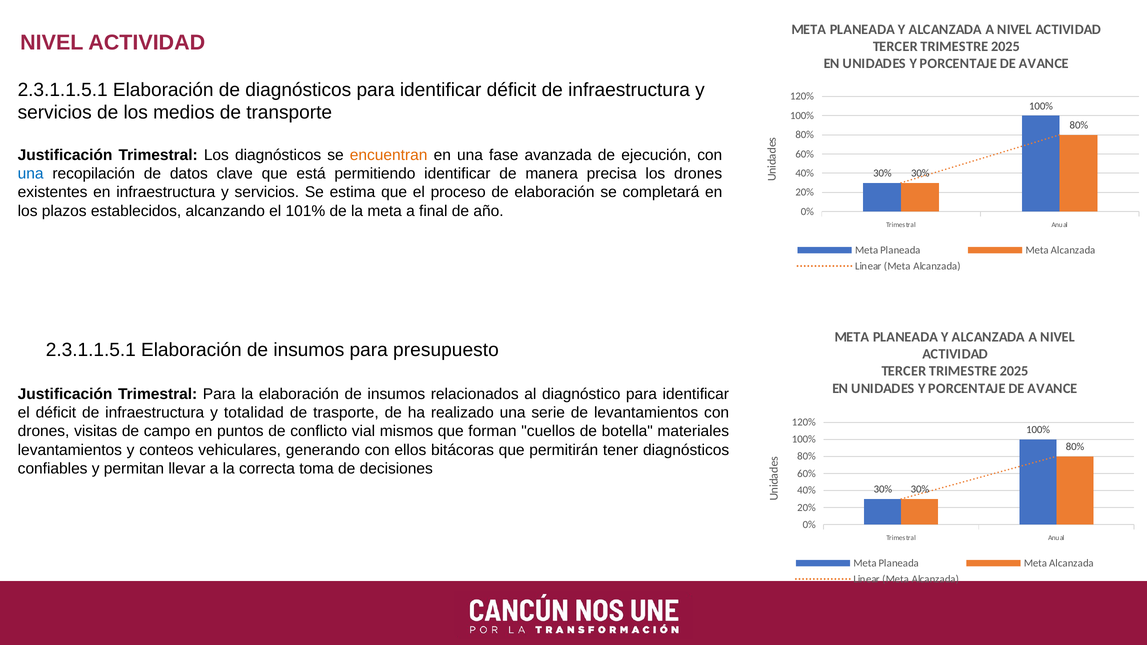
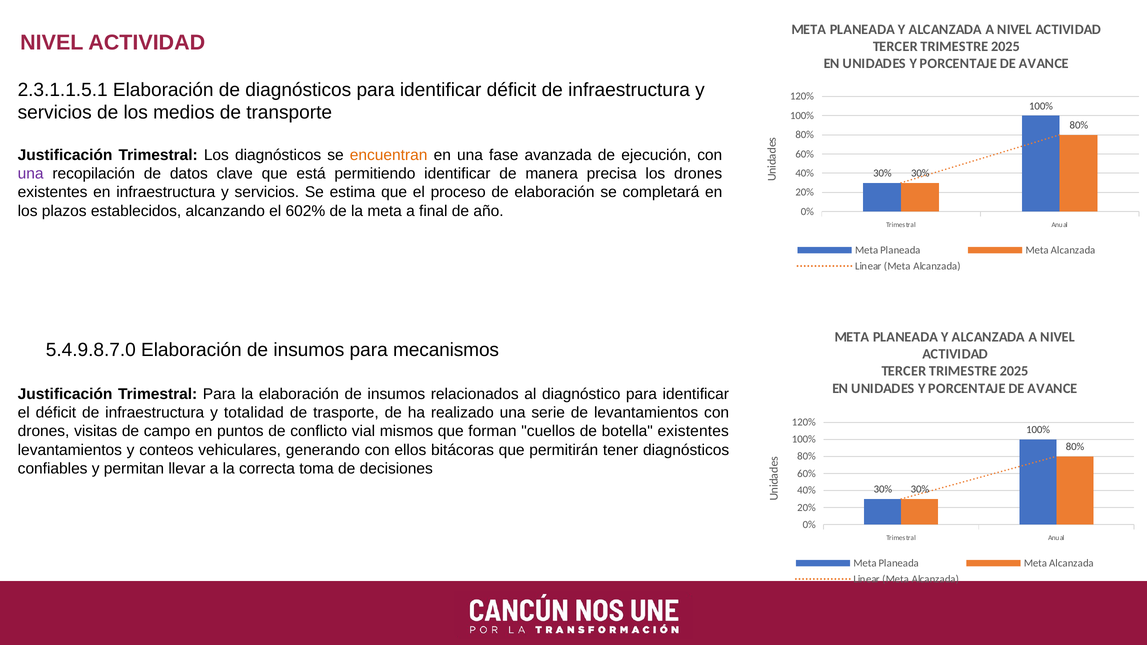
una colour: blue -> purple (31, 174)
101%: 101% -> 602% (305, 211)
2.3.1.1.5.1: 2.3.1.1.5.1 -> 5.4.9.8.7.0 (91, 350)
presupuesto: presupuesto -> mecanismos (446, 350)
botella materiales: materiales -> existentes (693, 431)
